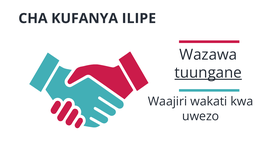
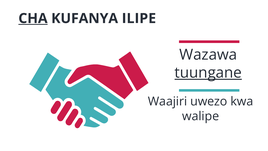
CHA underline: none -> present (33, 18)
wakati: wakati -> uwezo (209, 101)
uwezo: uwezo -> walipe (201, 116)
